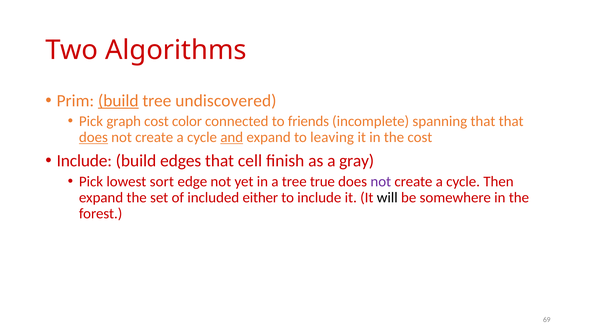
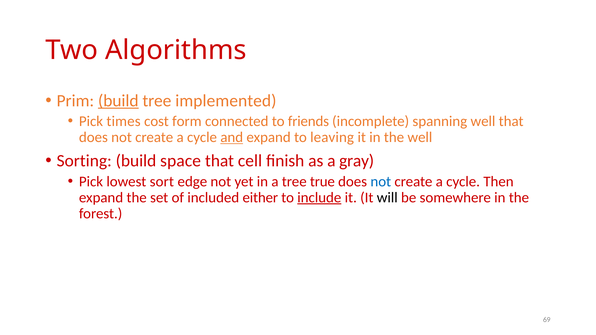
undiscovered: undiscovered -> implemented (226, 101)
graph: graph -> times (124, 121)
color: color -> form (187, 121)
spanning that: that -> well (483, 121)
does underline: present -> none (93, 137)
the cost: cost -> well (420, 137)
Include: Include -> Sorting (84, 161)
edges: edges -> space (181, 161)
not colour: purple -> blue (381, 182)
include underline: none -> present (319, 198)
